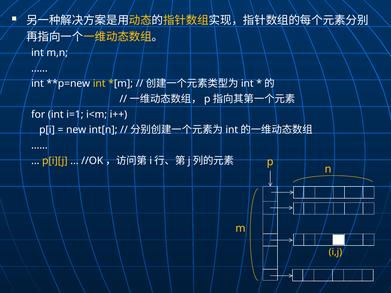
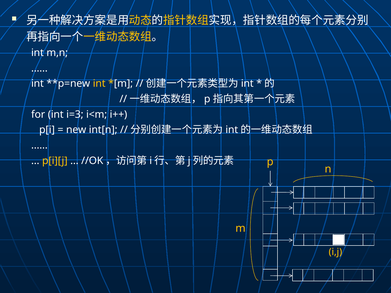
i=1: i=1 -> i=3 (75, 114)
